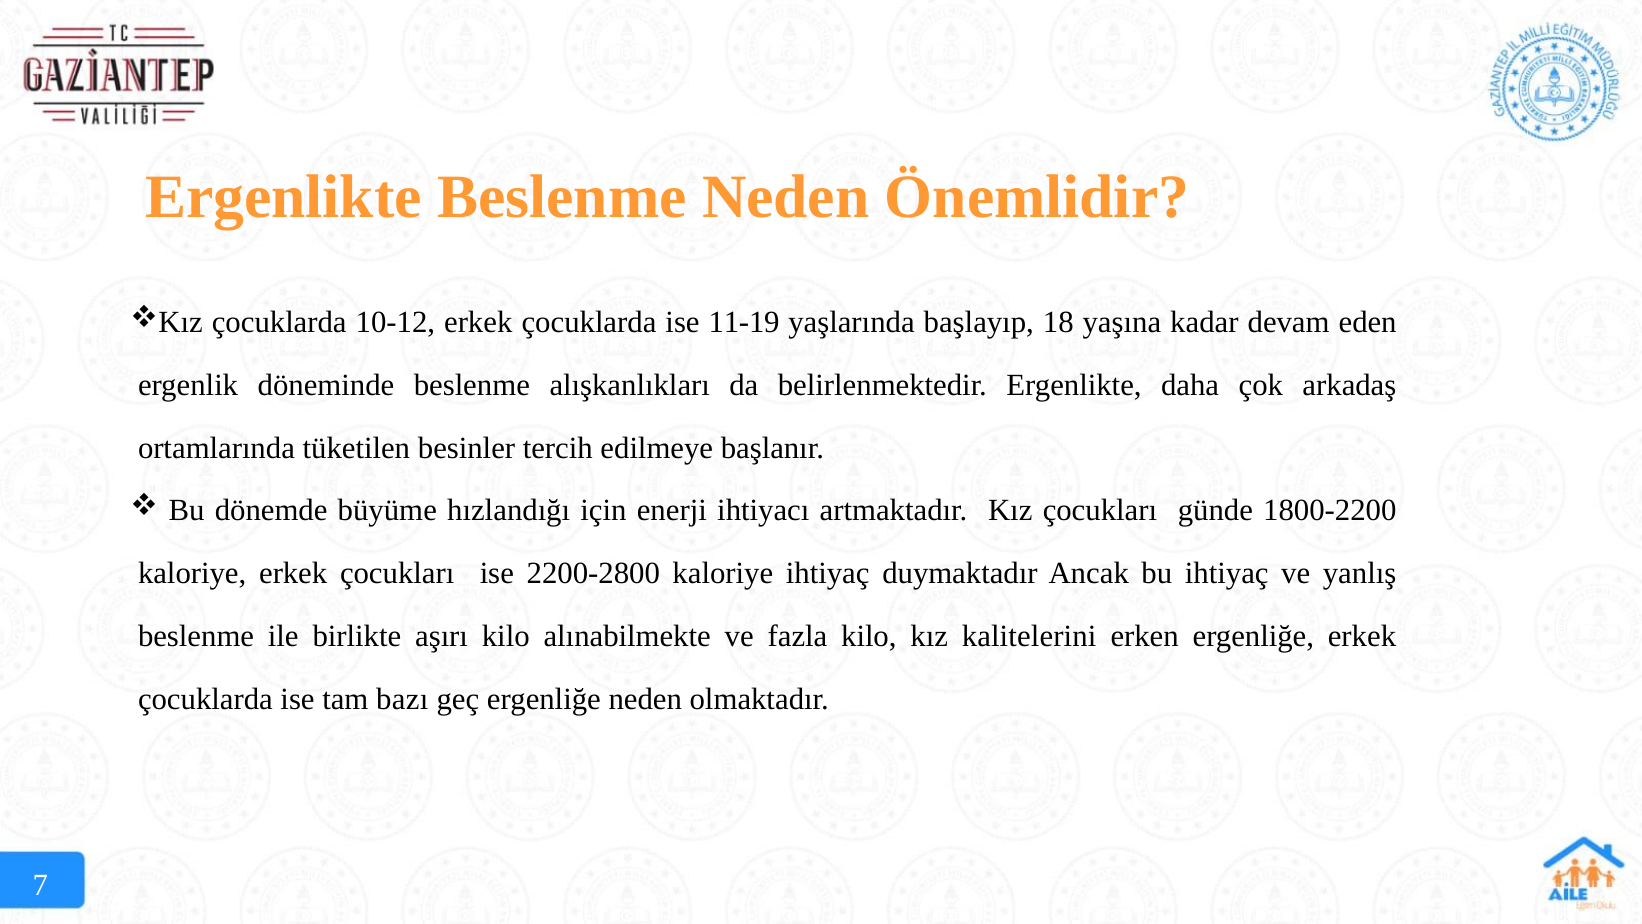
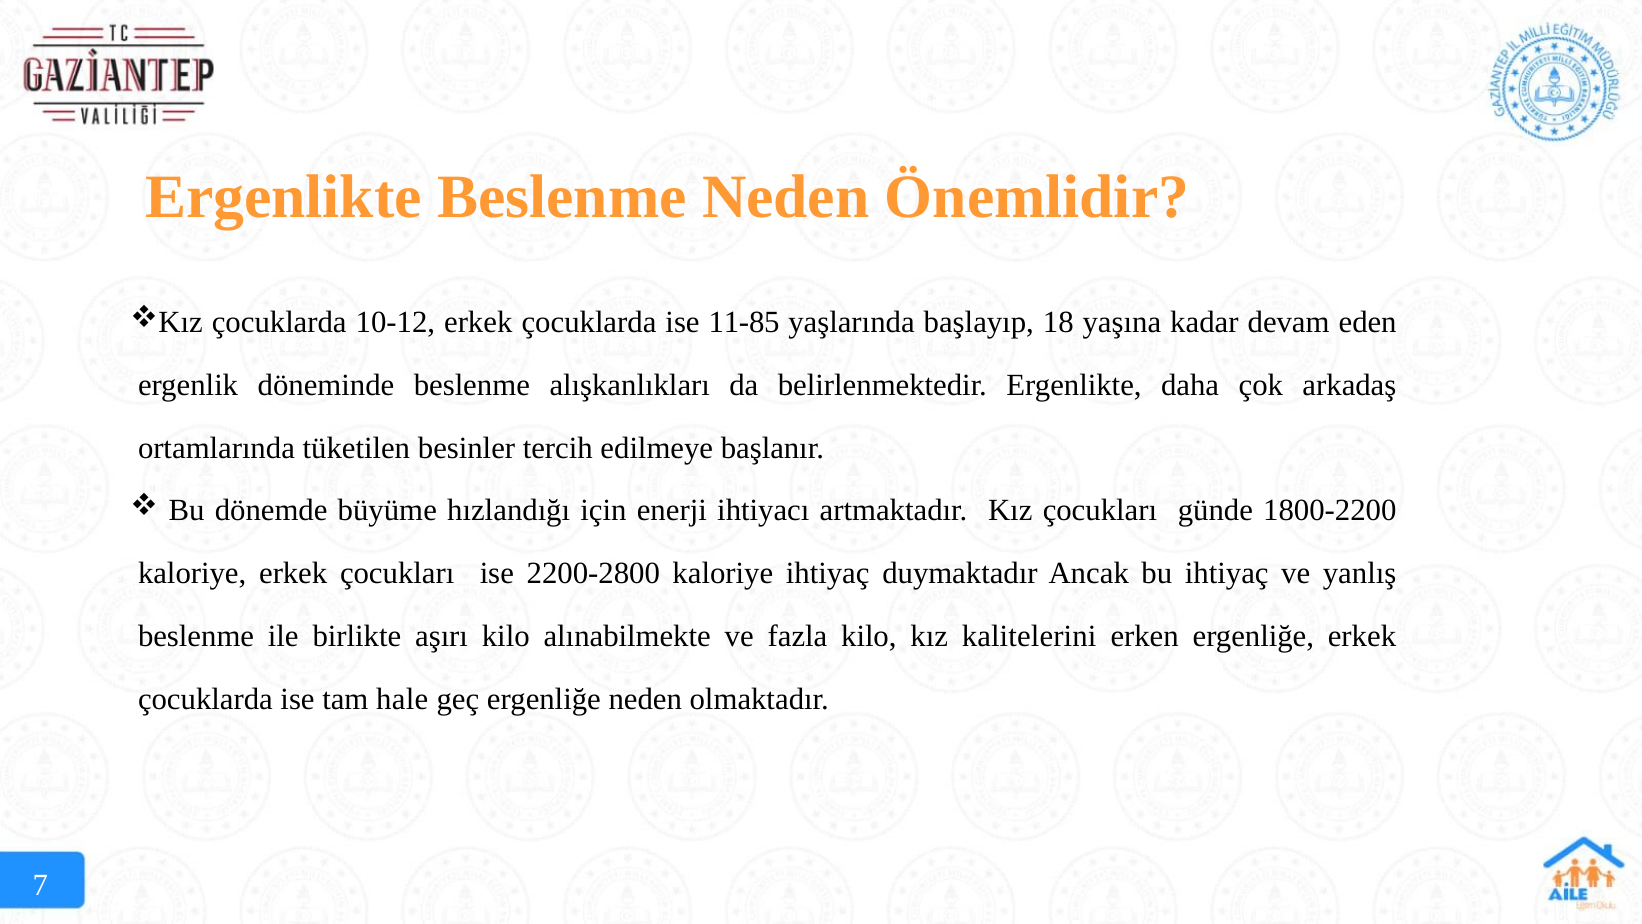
11-19: 11-19 -> 11-85 (744, 322)
bazı: bazı -> hale (402, 699)
